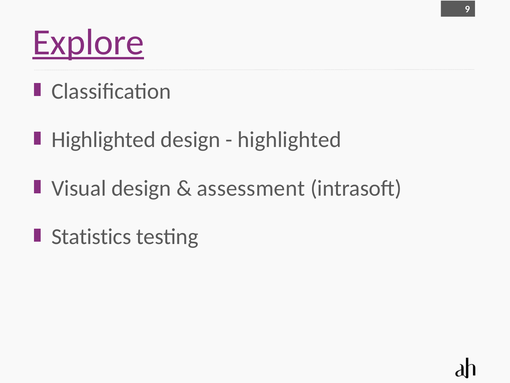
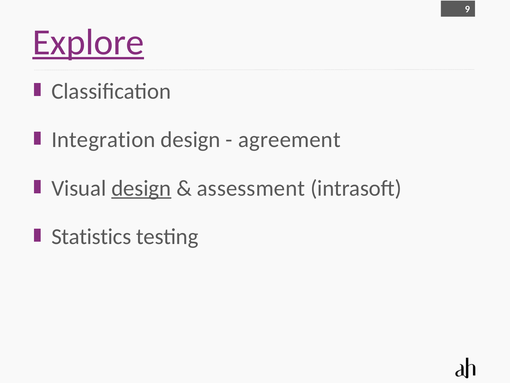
Highlighted: Highlighted -> Integration (103, 140)
highlighted: highlighted -> agreement (289, 140)
design underline: none -> present (141, 188)
